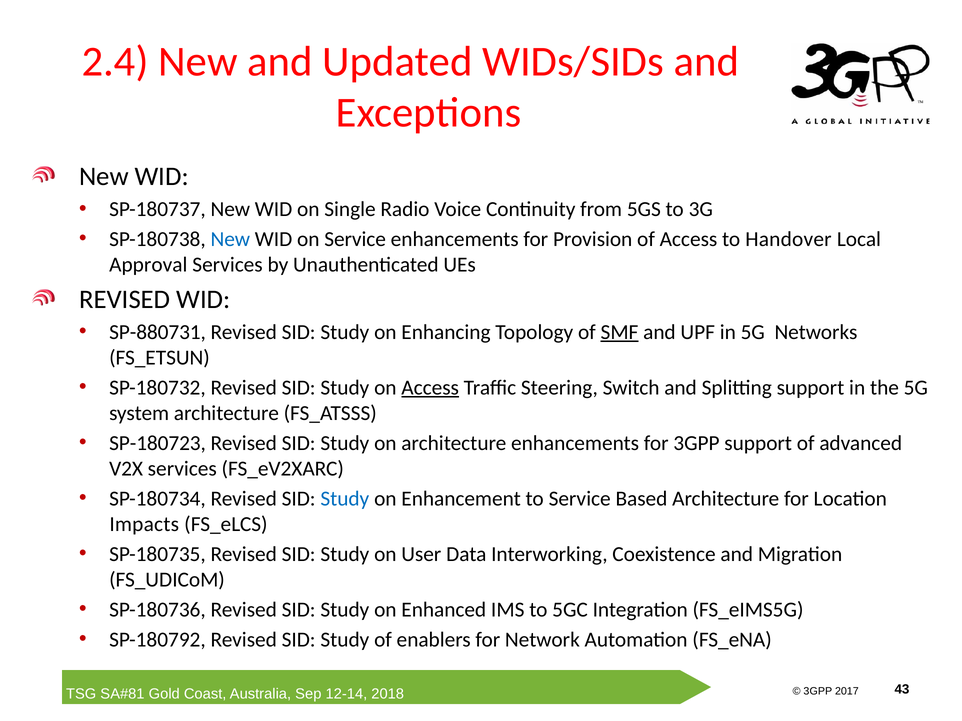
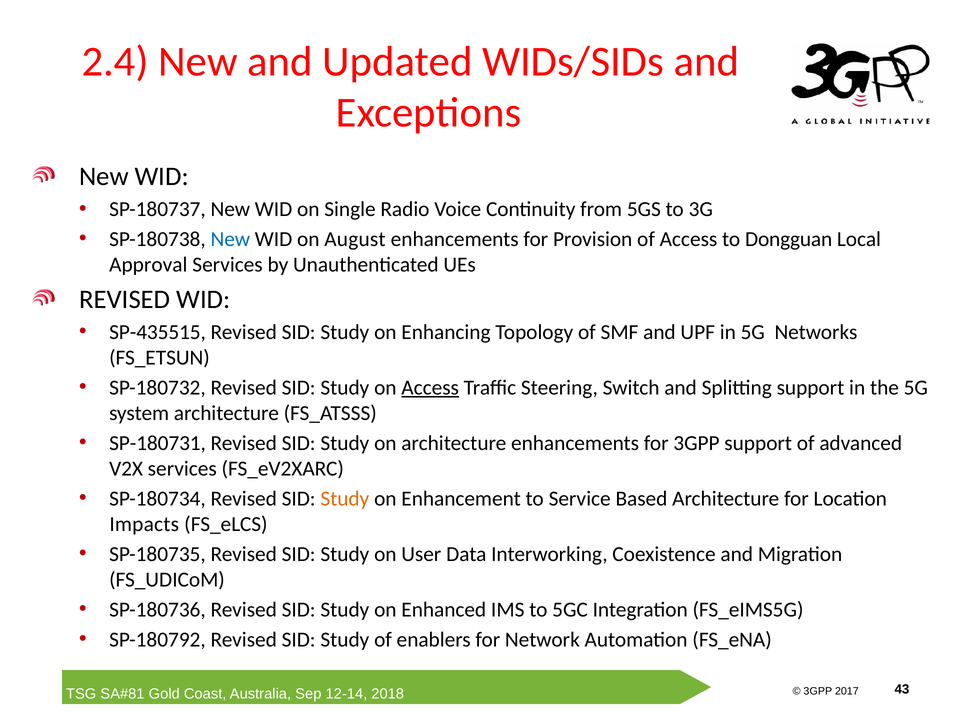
on Service: Service -> August (355, 239)
Handover: Handover -> Dongguan (789, 239)
SP-880731: SP-880731 -> SP-435515 (158, 332)
SMF underline: present -> none (620, 332)
SP-180723: SP-180723 -> SP-180731 (158, 443)
Study colour: blue -> orange (345, 499)
